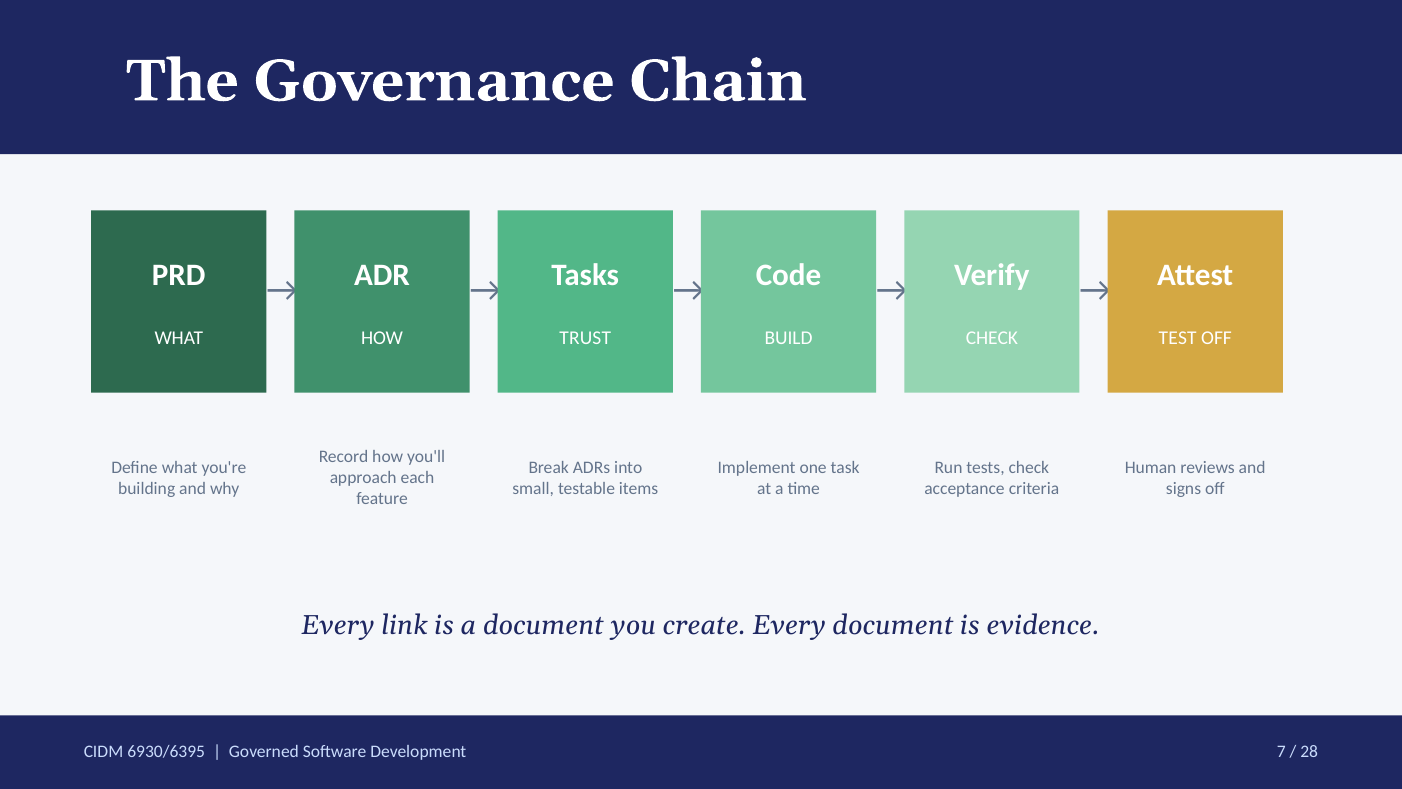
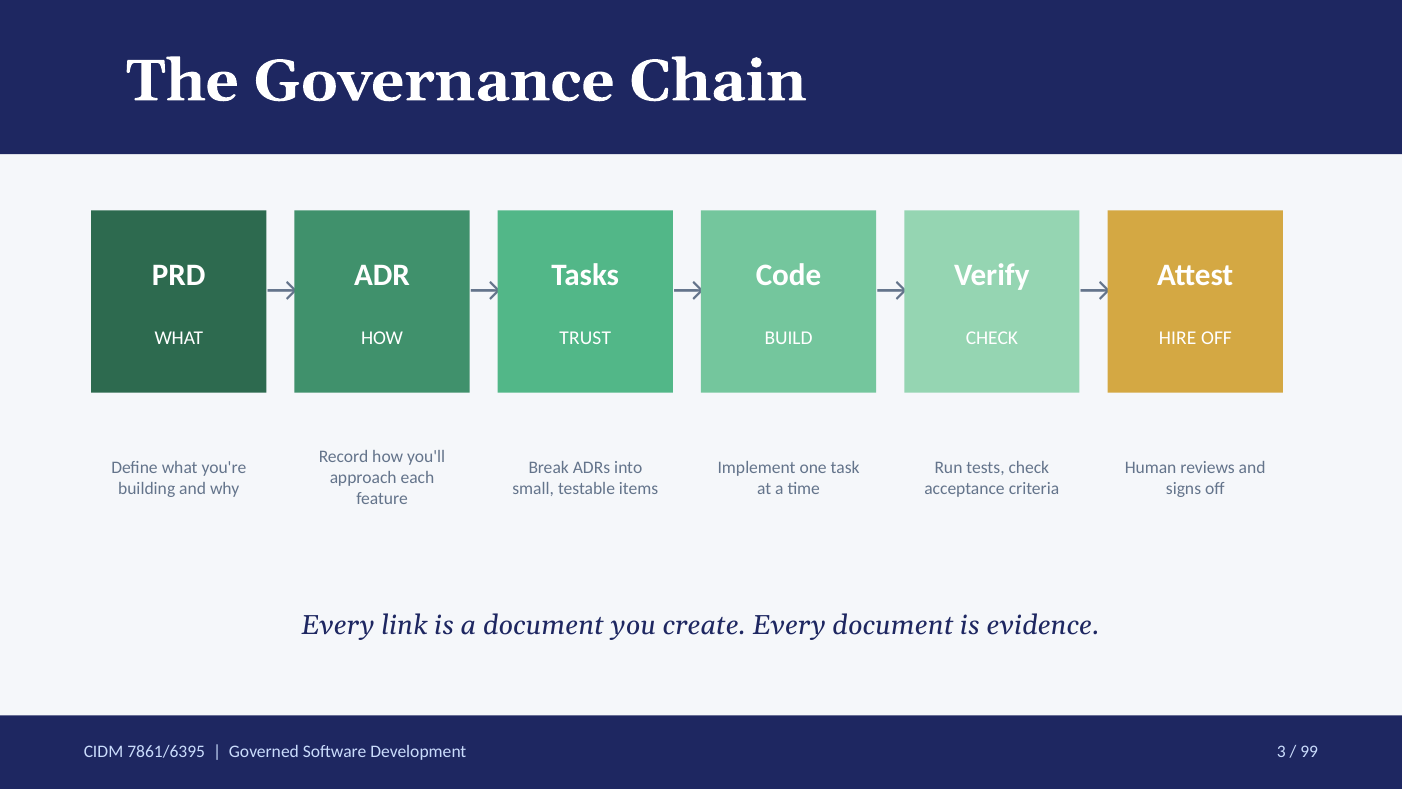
TEST: TEST -> HIRE (1178, 338)
6930/6395: 6930/6395 -> 7861/6395 (166, 751)
7: 7 -> 3 (1281, 751)
28: 28 -> 99 (1309, 751)
